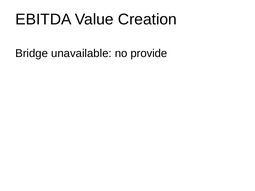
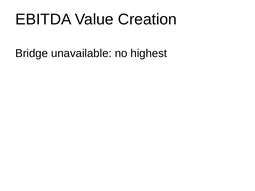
provide: provide -> highest (149, 53)
